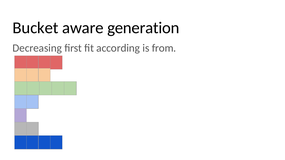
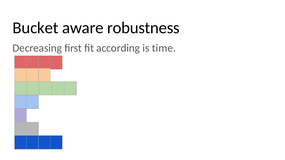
generation: generation -> robustness (143, 28)
from: from -> time (164, 48)
